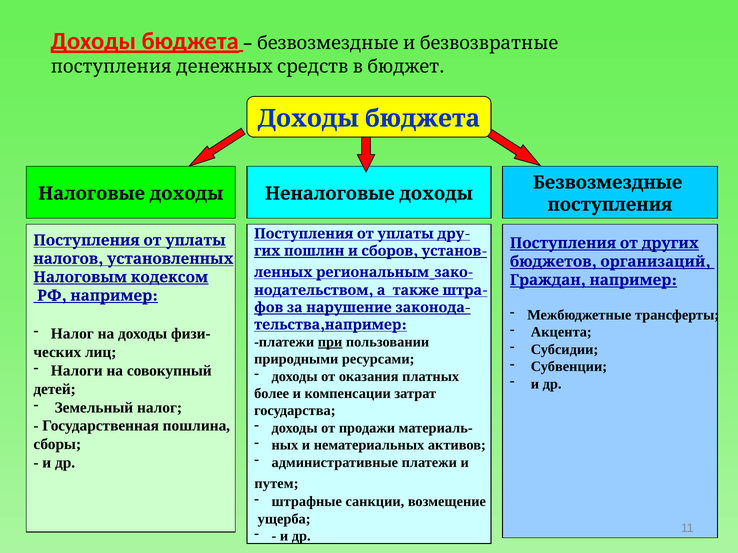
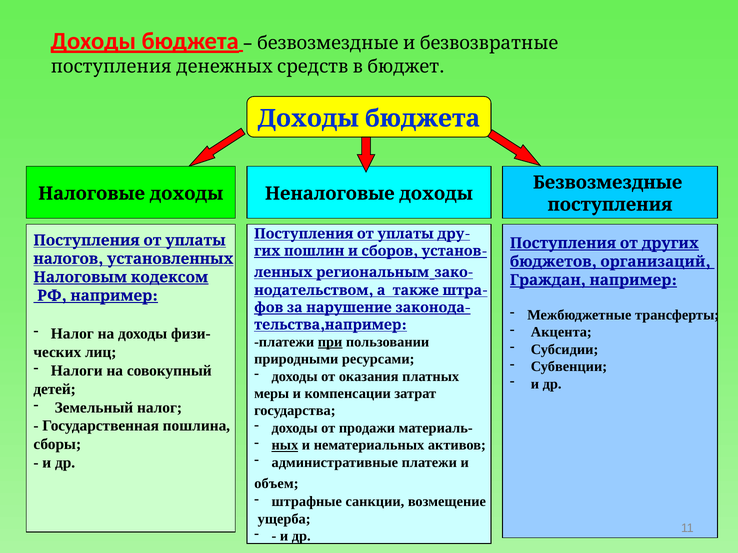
более: более -> меры (272, 394)
ных underline: none -> present (285, 446)
путем: путем -> объем (276, 484)
